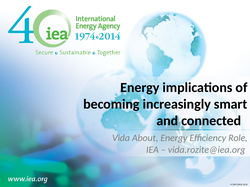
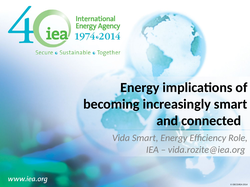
Vida About: About -> Smart (145, 138)
